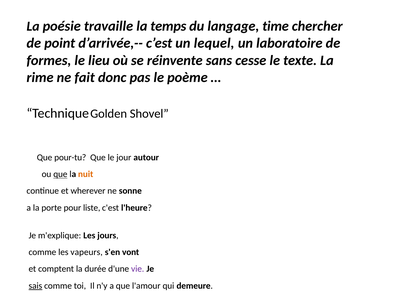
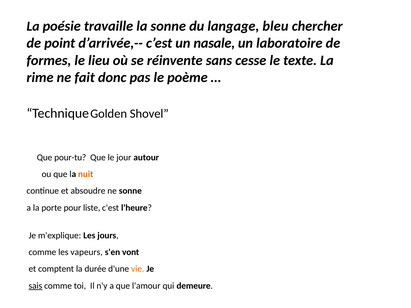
la temps: temps -> sonne (168, 26)
time: time -> bleu (275, 26)
lequel: lequel -> nasale (214, 43)
que underline: present -> none (60, 174)
wherever: wherever -> absoudre (88, 191)
vie colour: purple -> orange (138, 269)
